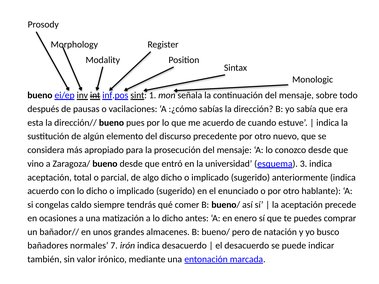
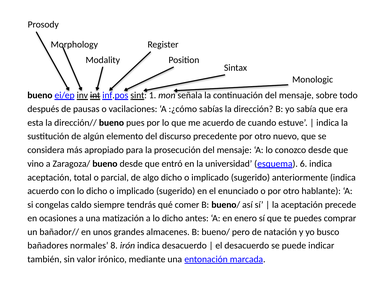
3: 3 -> 6 (304, 164)
7: 7 -> 8 (114, 246)
